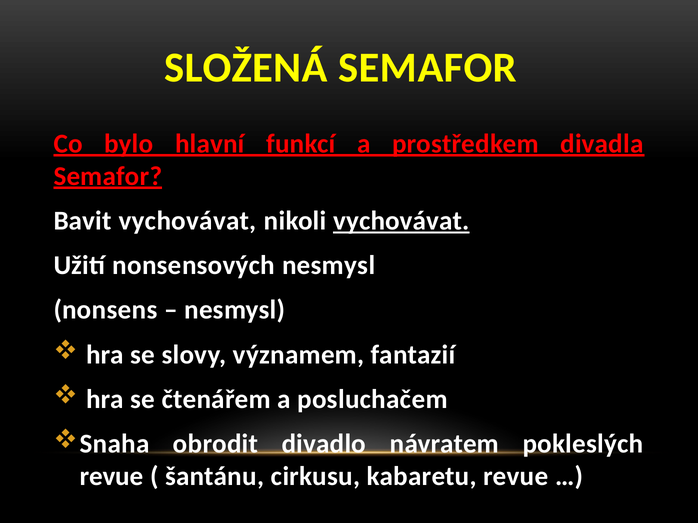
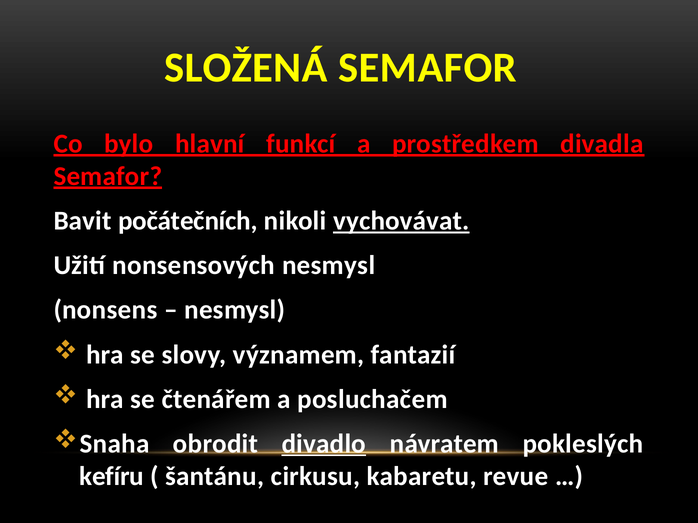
Bavit vychovávat: vychovávat -> počátečních (188, 221)
divadlo underline: none -> present (324, 444)
revue: revue -> kefíru (112, 477)
